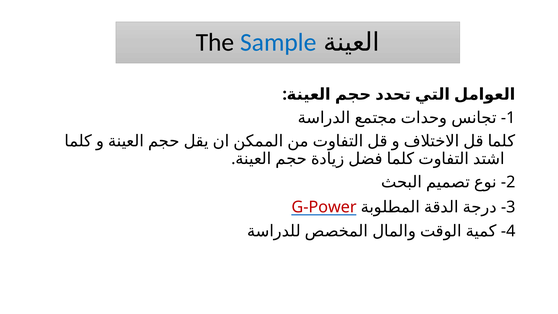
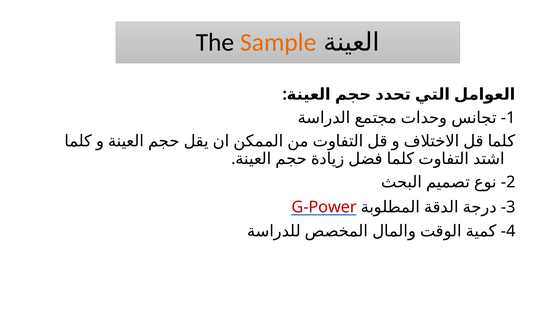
Sample colour: blue -> orange (278, 42)
